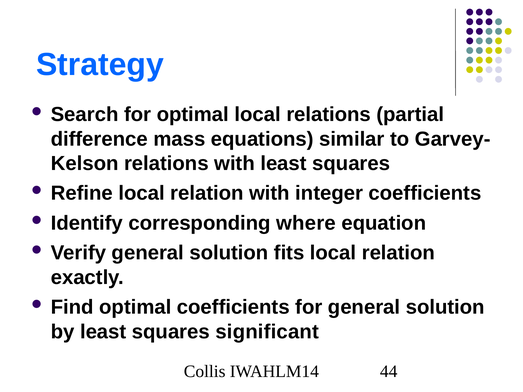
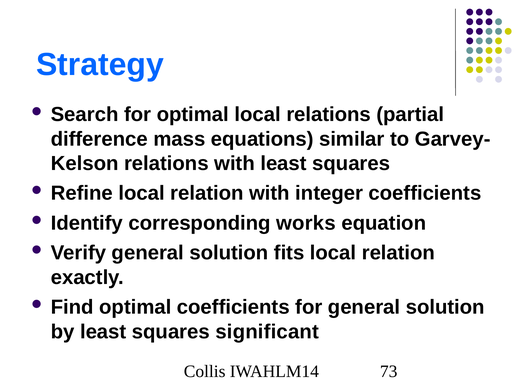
where: where -> works (306, 223)
44: 44 -> 73 (389, 372)
